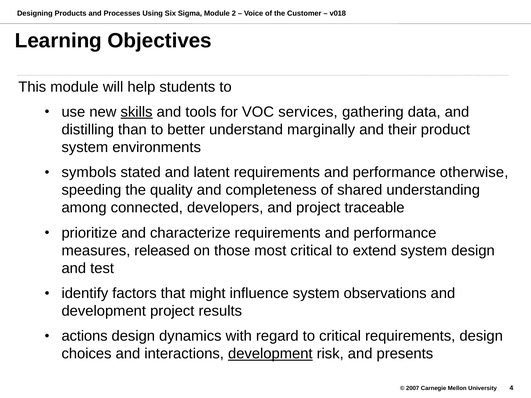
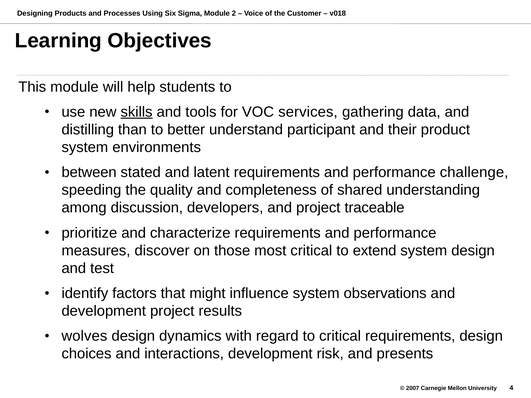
marginally: marginally -> participant (321, 130)
symbols: symbols -> between (89, 172)
otherwise: otherwise -> challenge (474, 172)
connected: connected -> discussion (147, 208)
released: released -> discover (162, 251)
actions: actions -> wolves (84, 336)
development underline: present -> none (270, 354)
